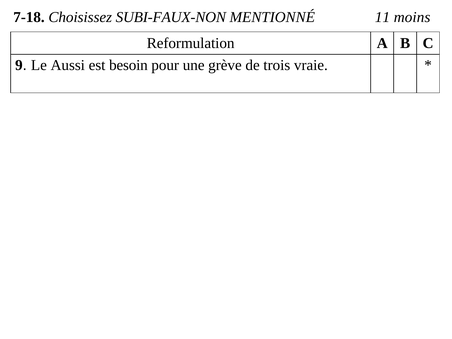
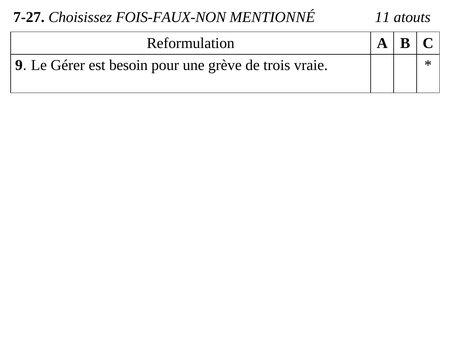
7-18: 7-18 -> 7-27 (29, 17)
SUBI-FAUX-NON: SUBI-FAUX-NON -> FOIS-FAUX-NON (171, 17)
moins: moins -> atouts (412, 17)
Aussi: Aussi -> Gérer (68, 65)
